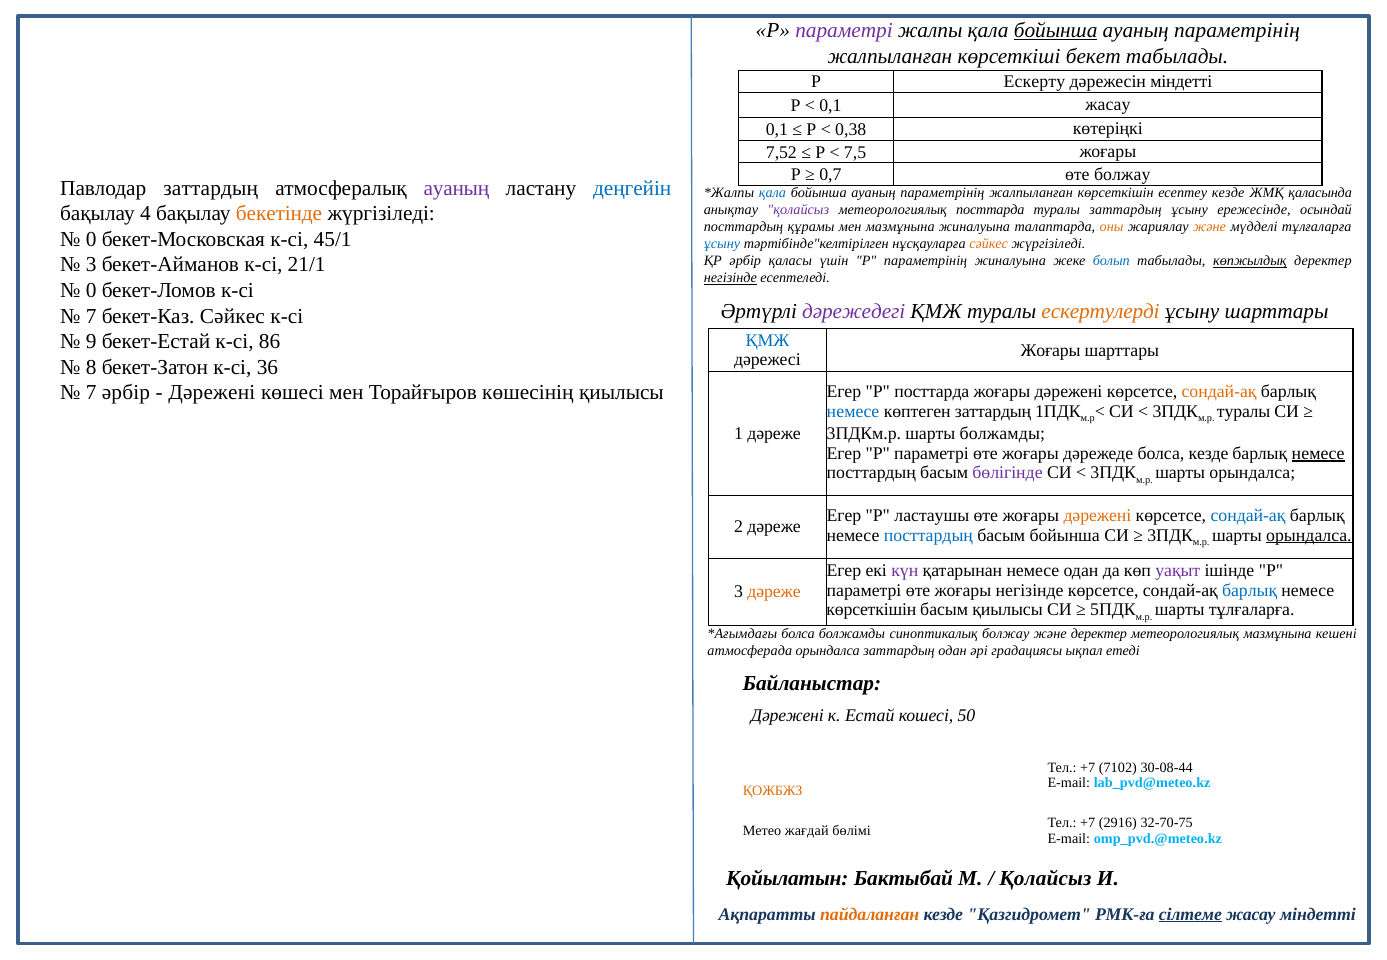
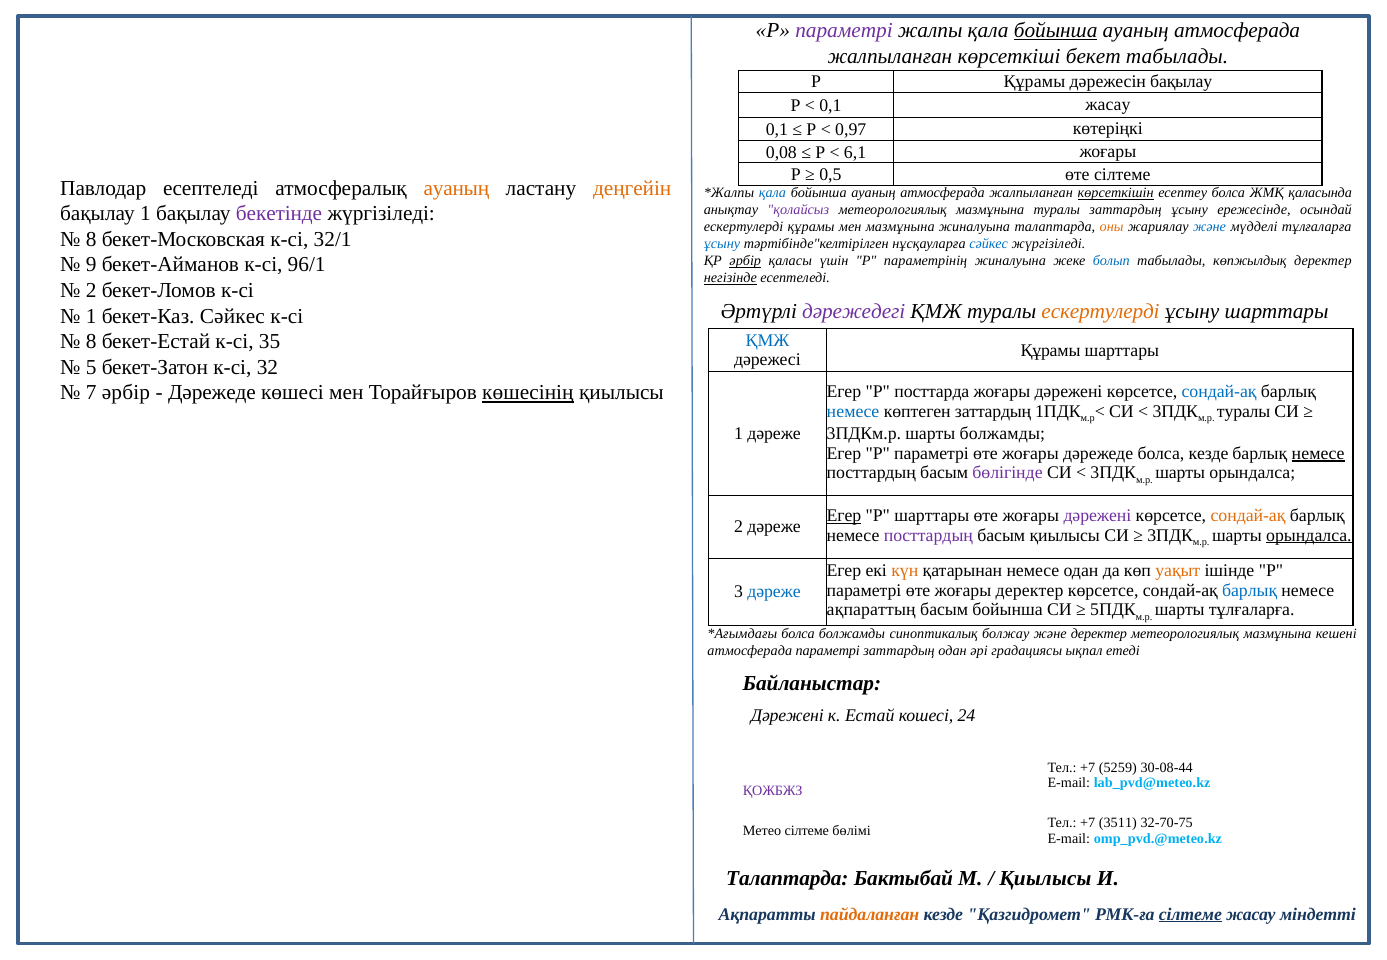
параметрінің: параметрінің -> атмосферада (1237, 31)
Р Ескерту: Ескерту -> Құрамы (1034, 82)
дәрежесін міндетті: міндетті -> бақылау (1181, 82)
0,38: 0,38 -> 0,97 (851, 129)
7,52: 7,52 -> 0,08 (781, 152)
7,5: 7,5 -> 6,1 (855, 152)
0,7: 0,7 -> 0,5 (830, 175)
өте болжау: болжау -> сілтеме (1122, 174)
Павлодар заттардың: заттардың -> есептеледі (211, 188)
ауаның colour: purple -> orange (456, 188)
деңгейін colour: blue -> orange (632, 188)
параметрінің: параметрінің -> атмосферада (942, 193)
көрсеткішін underline: none -> present (1116, 193)
есептеу кезде: кезде -> болса (1228, 193)
посттарда: посттарда -> мазмұнына (990, 210)
бақылау 4: 4 -> 1 (145, 214)
бекетінде colour: orange -> purple (279, 214)
посттардың: посттардың -> ескертулерді (744, 227)
және colour: orange -> blue (1210, 227)
0: 0 -> 8 (91, 239)
45/1: 45/1 -> 32/1 (333, 239)
сәйкес colour: orange -> blue (989, 244)
әрбір underline: none -> present (745, 261)
көпжылдық underline: present -> none (1250, 261)
3: 3 -> 9 (91, 265)
21/1: 21/1 -> 96/1 (307, 265)
0: 0 -> 2 (91, 291)
7: 7 -> 1 (91, 316)
9: 9 -> 8 (91, 342)
86: 86 -> 35 (270, 342)
Жоғары: Жоғары -> Құрамы (1051, 350)
8: 8 -> 5 (91, 367)
36: 36 -> 32 (267, 367)
Дәрежені: Дәрежені -> Дәрежеде (212, 393)
көшесінің underline: none -> present (528, 393)
сондай-ақ colour: orange -> blue (1219, 392)
Егер underline: none -> present (844, 516)
Р ластаушы: ластаушы -> шарттары (932, 516)
дәрежені colour: orange -> purple (1097, 516)
сондай-ақ colour: blue -> orange (1248, 516)
посттардың colour: blue -> purple (928, 535)
басым бойынша: бойынша -> қиылысы (1065, 535)
күн colour: purple -> orange (905, 571)
уақыт colour: purple -> orange (1178, 571)
жоғары негізінде: негізінде -> деректер (1030, 590)
дәреже colour: orange -> blue (774, 592)
көрсеткішін: көрсеткішін -> ақпараттың (871, 610)
басым қиылысы: қиылысы -> бойынша (1008, 610)
атмосферада орындалса: орындалса -> параметрі (828, 651)
50: 50 -> 24 (966, 715)
7102: 7102 -> 5259 (1118, 768)
ҚОЖБЖЗ colour: orange -> purple (773, 791)
2916: 2916 -> 3511 (1118, 823)
Метео жағдай: жағдай -> сілтеме (807, 831)
Қойылатын: Қойылатын -> Талаптарда (787, 878)
Қолайсыз: Қолайсыз -> Қиылысы (1045, 878)
